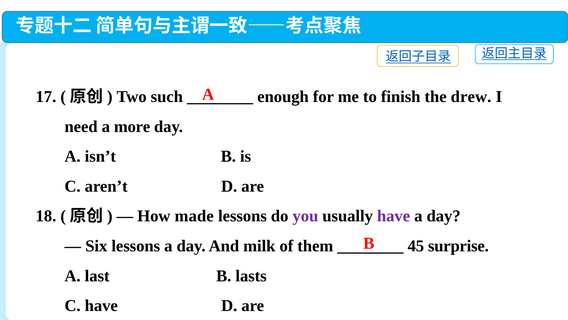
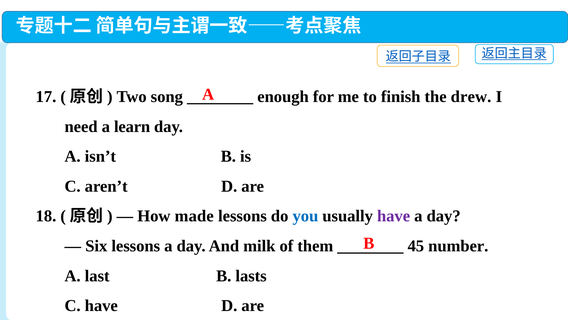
such: such -> song (167, 97)
more: more -> learn (132, 126)
you colour: purple -> blue (305, 216)
surprise: surprise -> number (458, 246)
